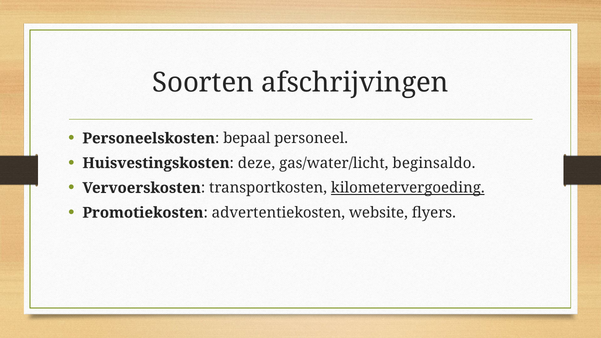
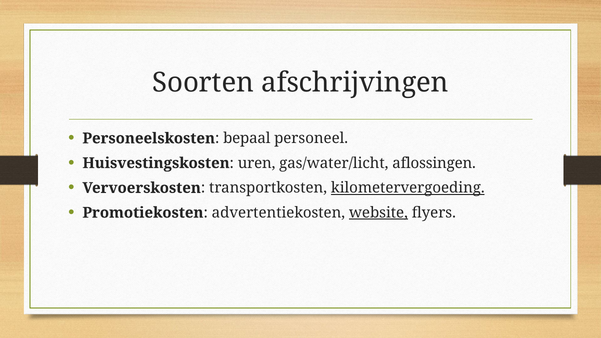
deze: deze -> uren (257, 163)
beginsaldo: beginsaldo -> aflossingen (434, 163)
website underline: none -> present (378, 213)
